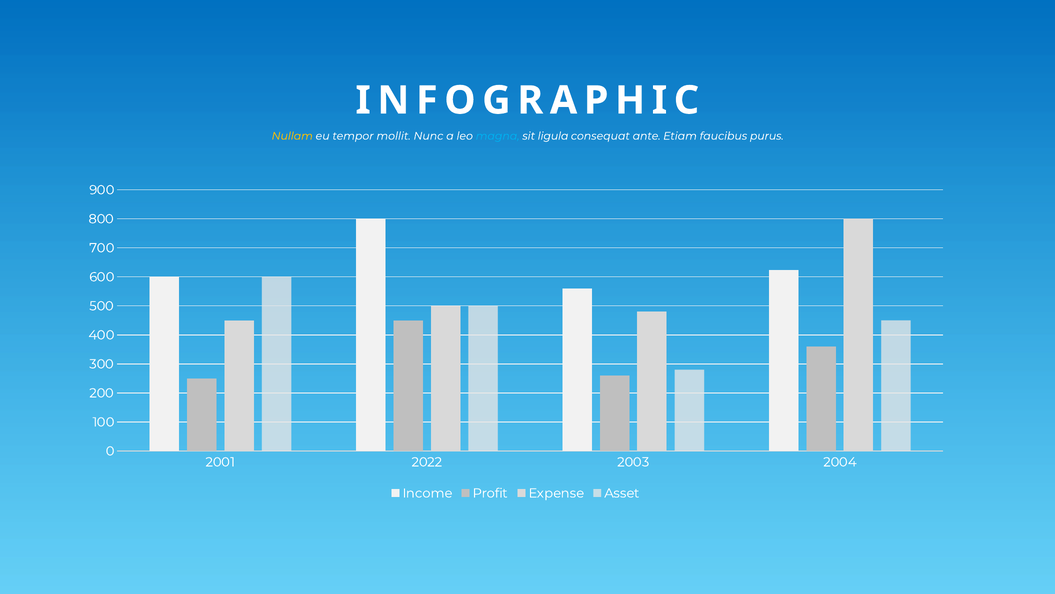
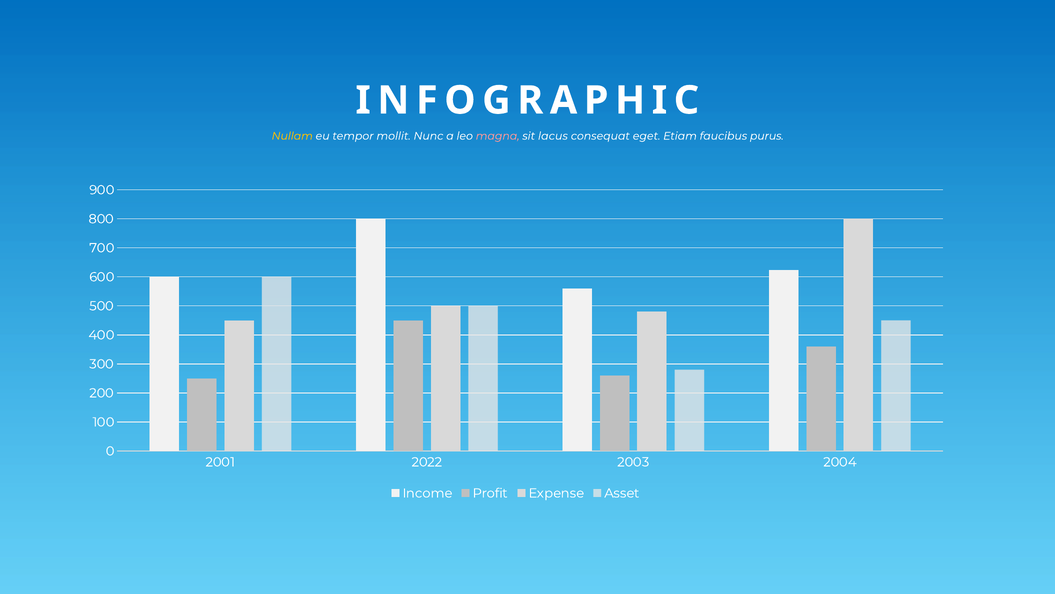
magna colour: light blue -> pink (498, 136)
ligula: ligula -> lacus (553, 136)
ante: ante -> eget (647, 136)
